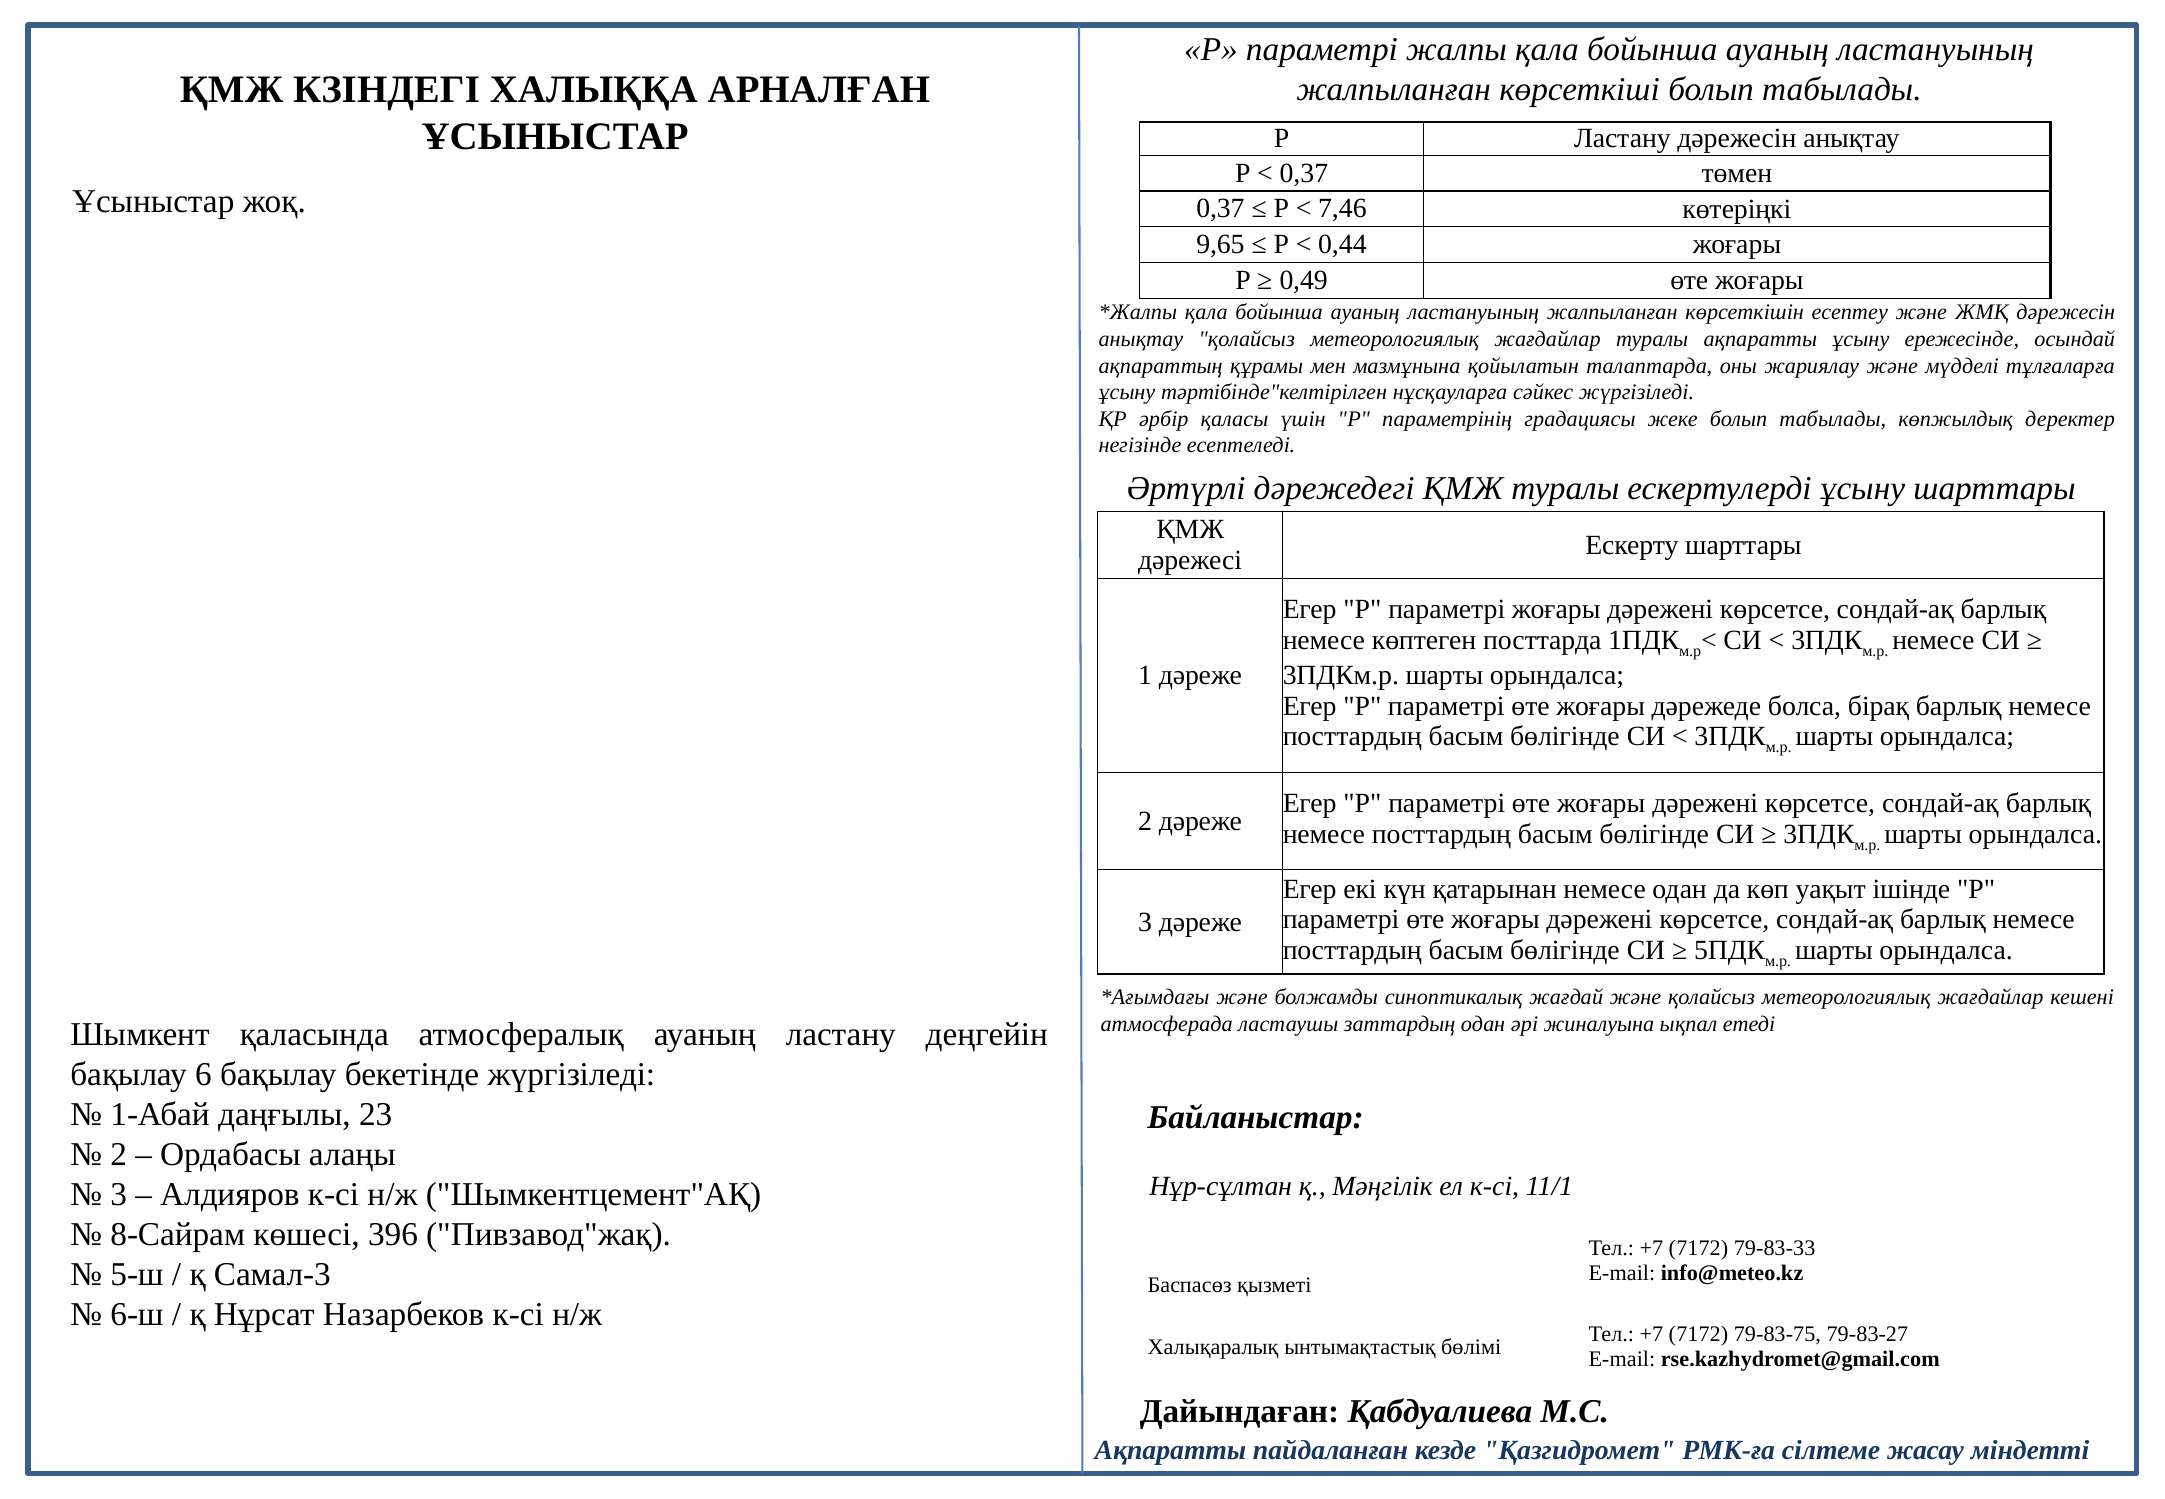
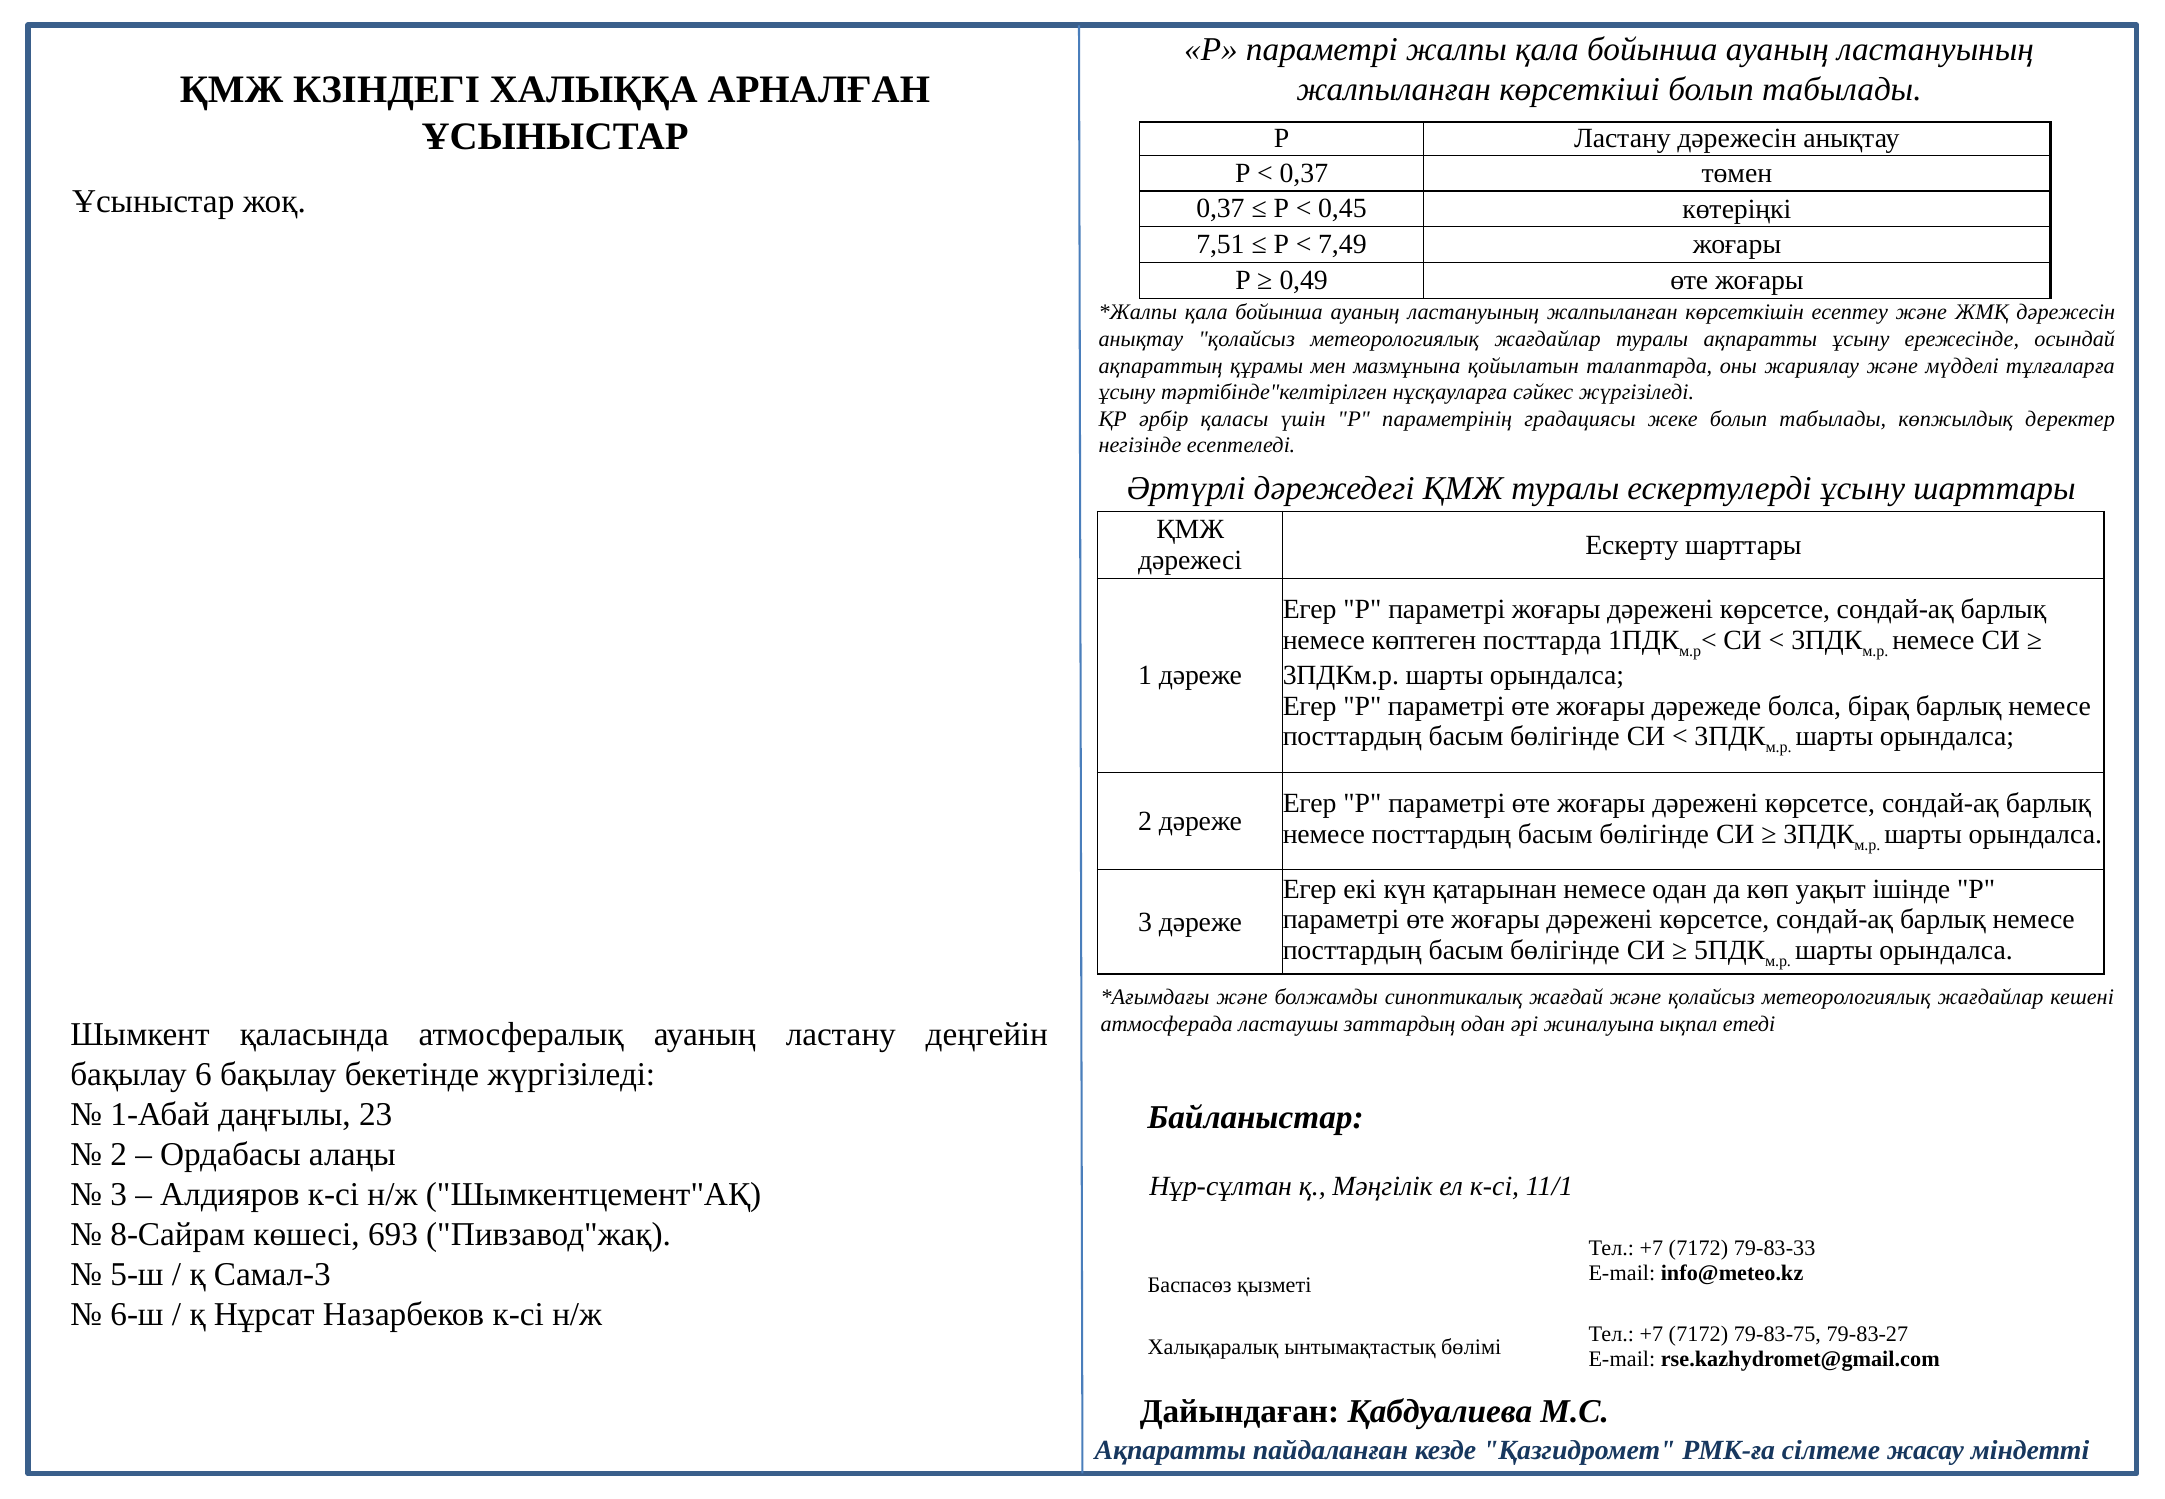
7,46: 7,46 -> 0,45 (1342, 209)
9,65: 9,65 -> 7,51 (1220, 244)
0,44: 0,44 -> 7,49 (1342, 244)
396: 396 -> 693 (393, 1234)
